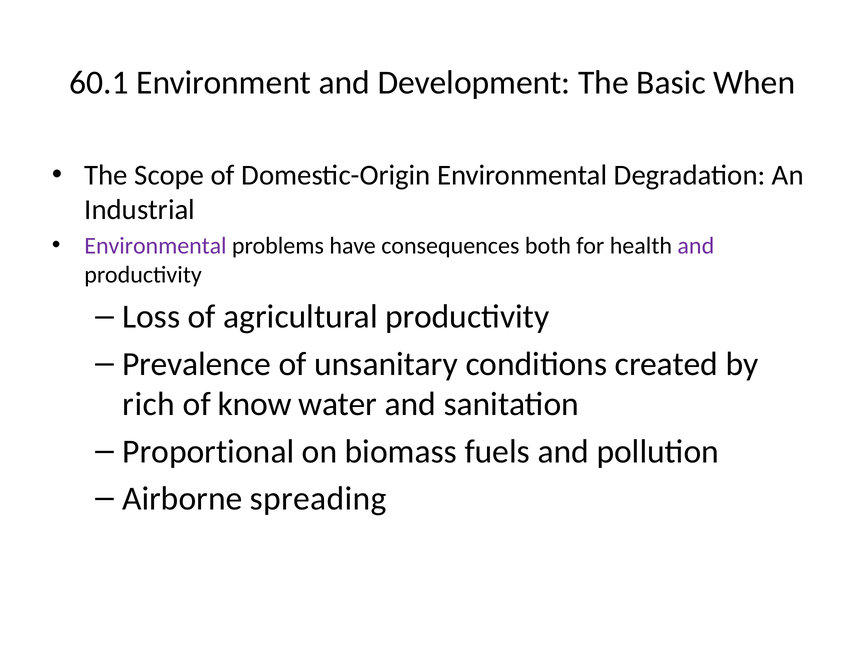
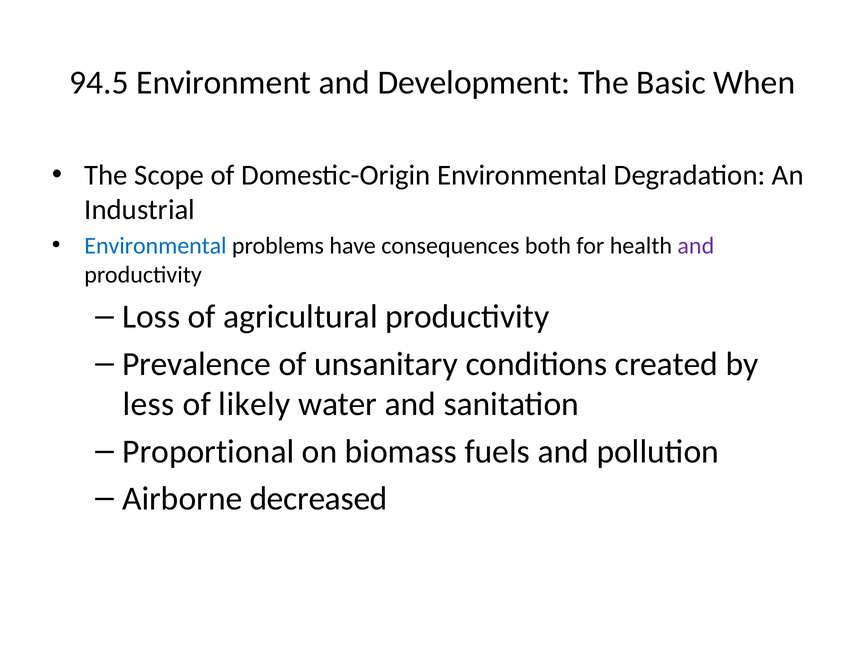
60.1: 60.1 -> 94.5 (99, 82)
Environmental colour: purple -> blue (155, 246)
rich: rich -> less (149, 404)
know: know -> likely (254, 404)
spreading: spreading -> decreased (319, 498)
